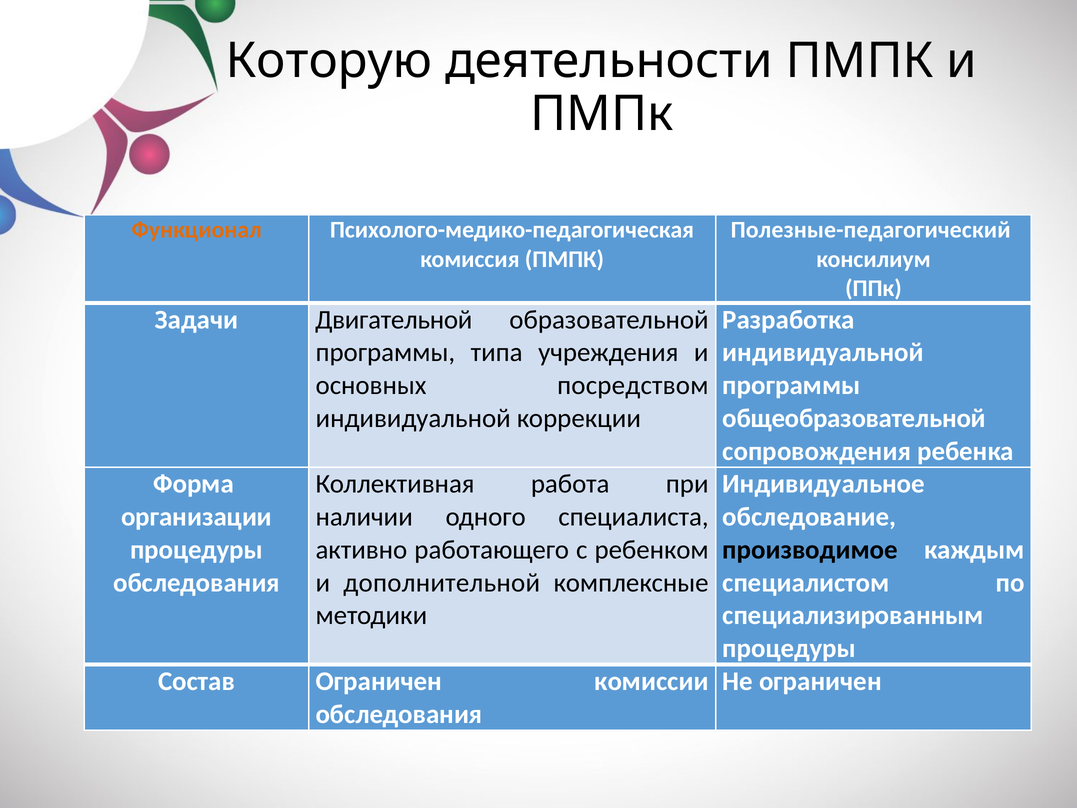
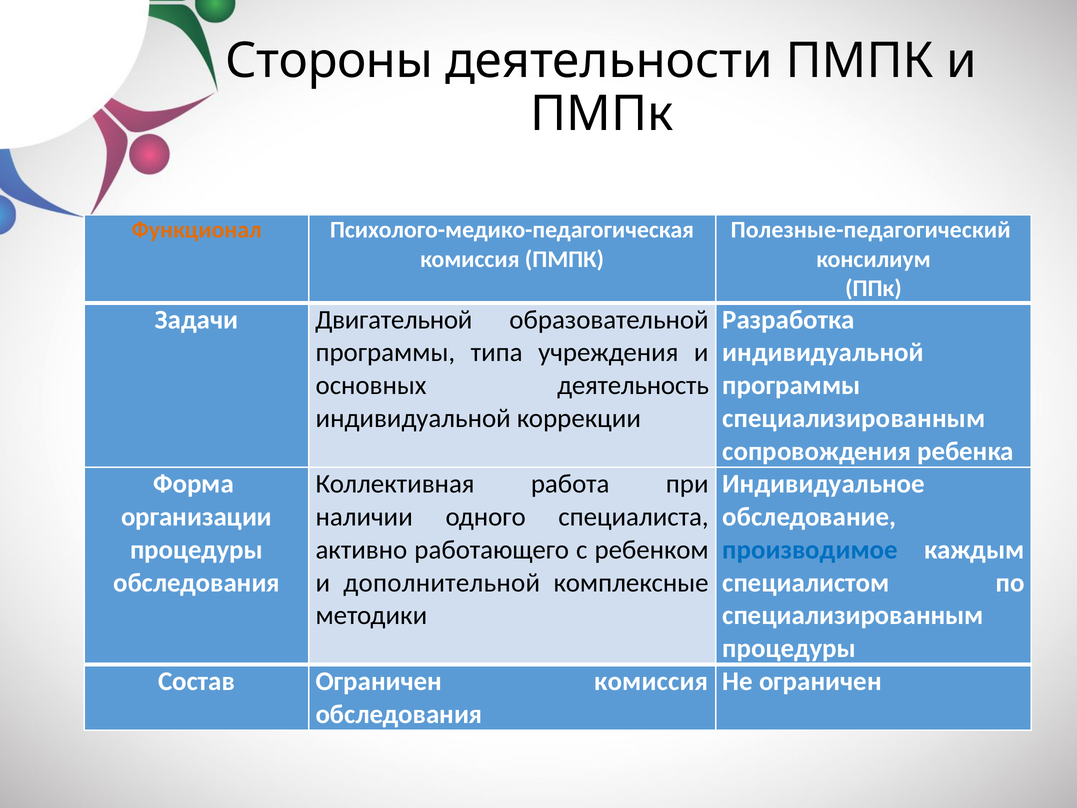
Которую: Которую -> Стороны (329, 61)
посредством: посредством -> деятельность (633, 385)
общеобразовательной: общеобразовательной -> специализированным (854, 418)
производимое colour: black -> blue (810, 550)
Ограничен комиссии: комиссии -> комиссия (651, 681)
